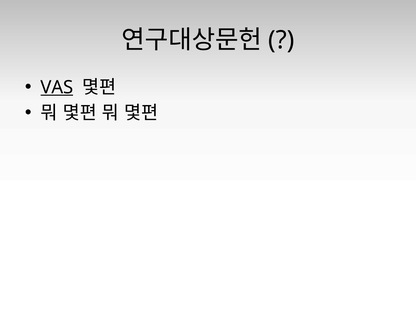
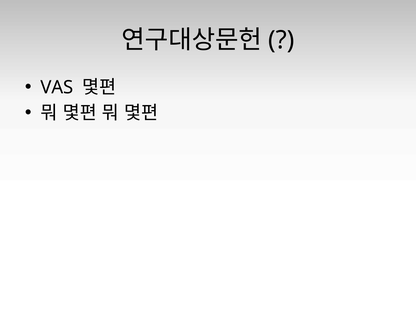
VAS underline: present -> none (57, 87)
